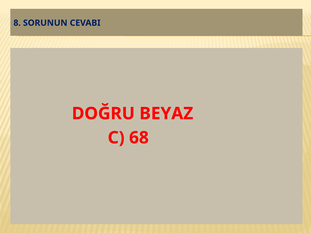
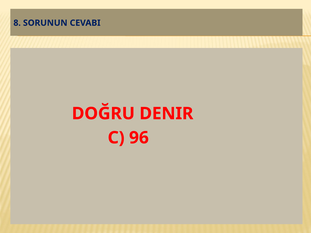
BEYAZ: BEYAZ -> DENIR (166, 114)
68: 68 -> 96 (139, 138)
